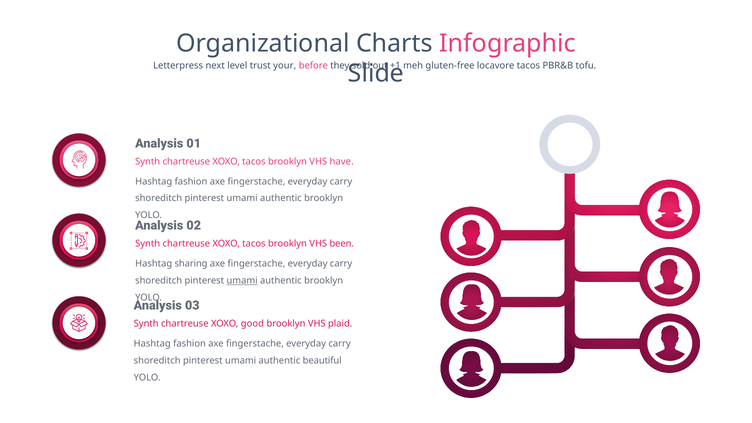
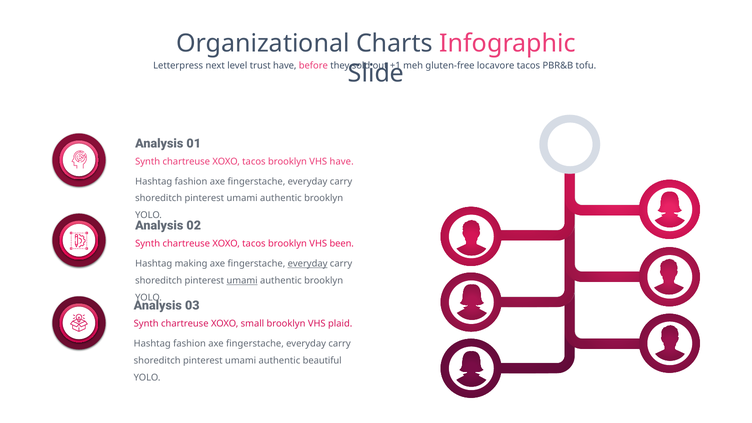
trust your: your -> have (285, 66)
sharing: sharing -> making (191, 264)
everyday underline: none -> present (308, 264)
good: good -> small (252, 324)
